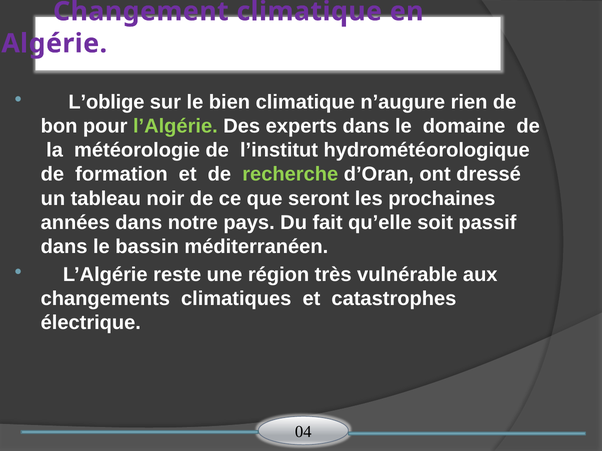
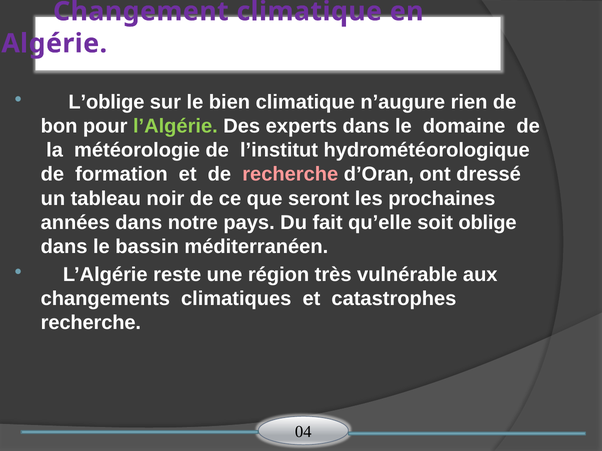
recherche colour: light green -> pink (290, 175)
passif: passif -> oblige (488, 223)
électrique: électrique -> recherche (91, 323)
